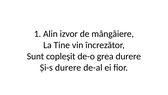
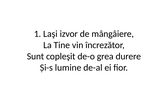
Alin: Alin -> Laşi (50, 34)
Și-s durere: durere -> lumine (68, 67)
